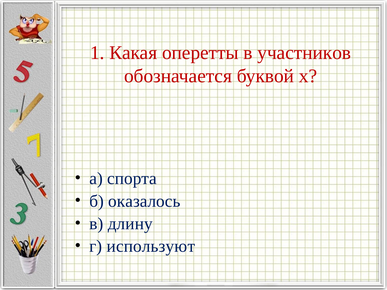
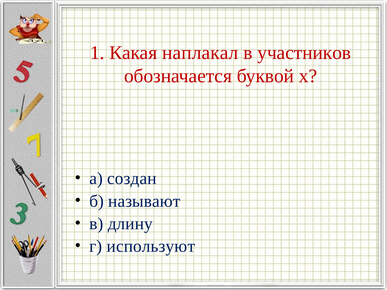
оперетты: оперетты -> наплакал (200, 53)
спорта: спорта -> создан (132, 179)
оказалось: оказалось -> называют (144, 201)
